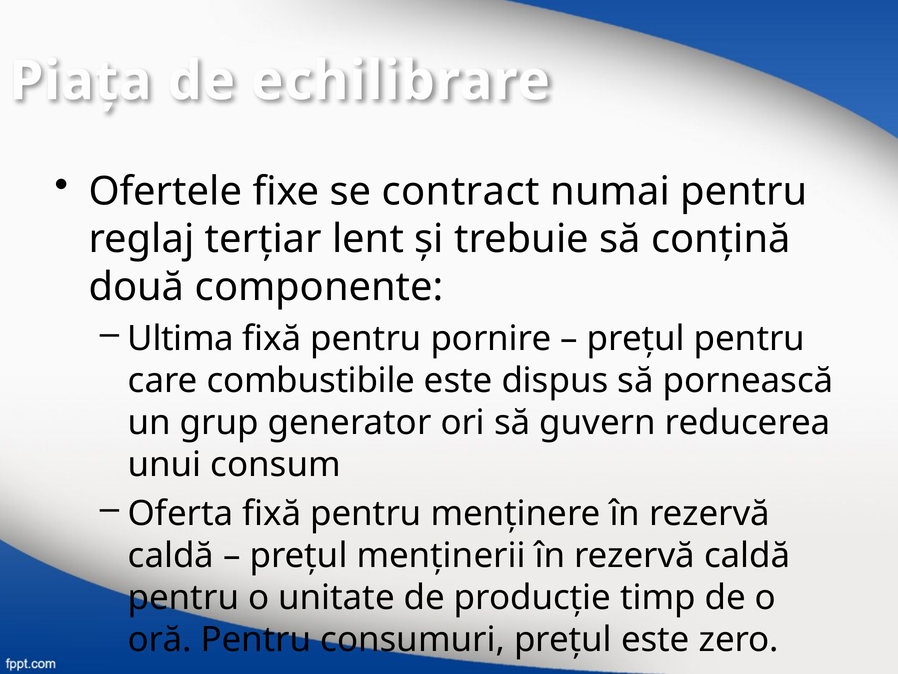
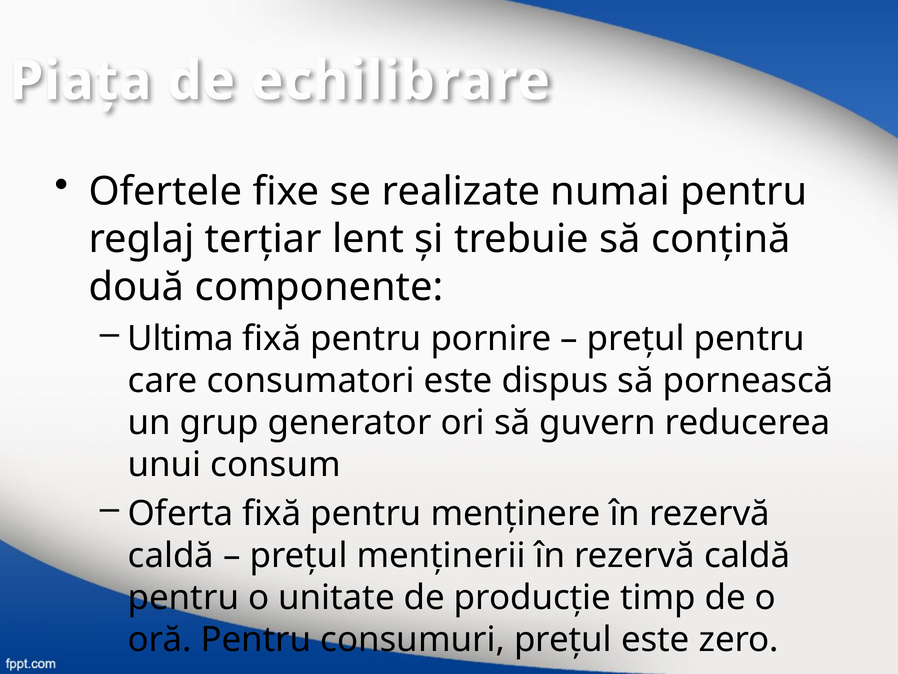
contract: contract -> realizate (461, 191)
combustibile: combustibile -> consumatori (311, 380)
